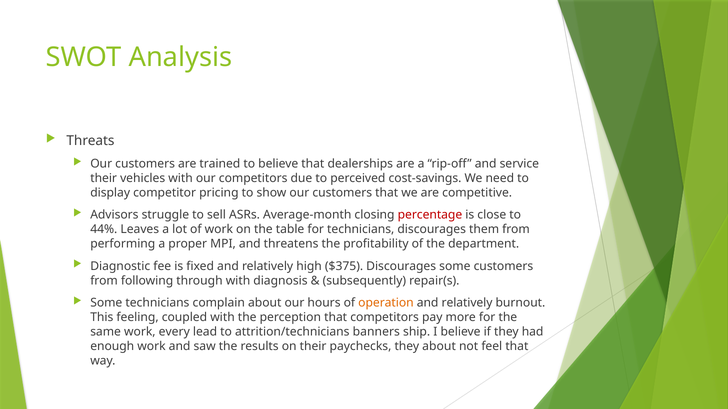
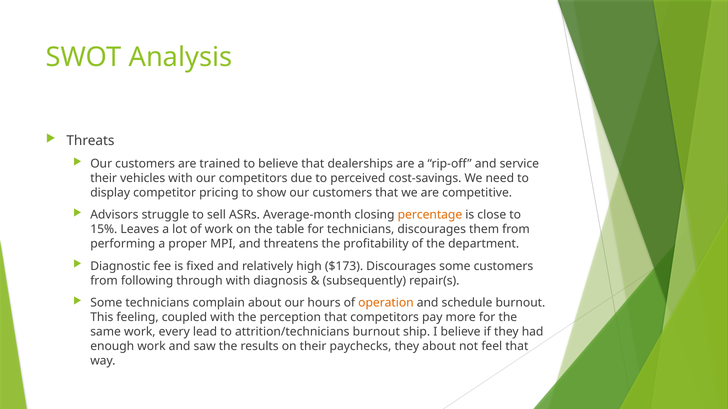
percentage colour: red -> orange (430, 215)
44%: 44% -> 15% (104, 230)
$375: $375 -> $173 (344, 266)
relatively: relatively -> schedule (467, 303)
attrition/technicians banners: banners -> burnout (376, 332)
